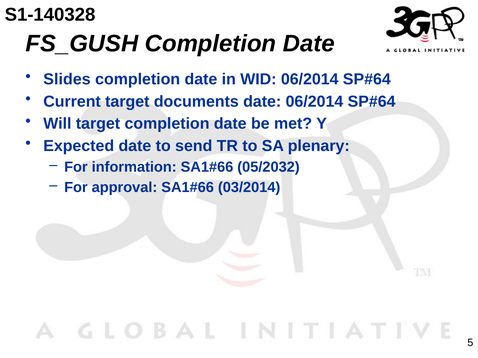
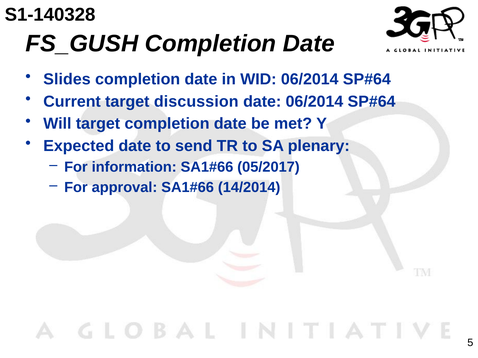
documents: documents -> discussion (196, 102)
05/2032: 05/2032 -> 05/2017 (269, 167)
03/2014: 03/2014 -> 14/2014 (249, 188)
